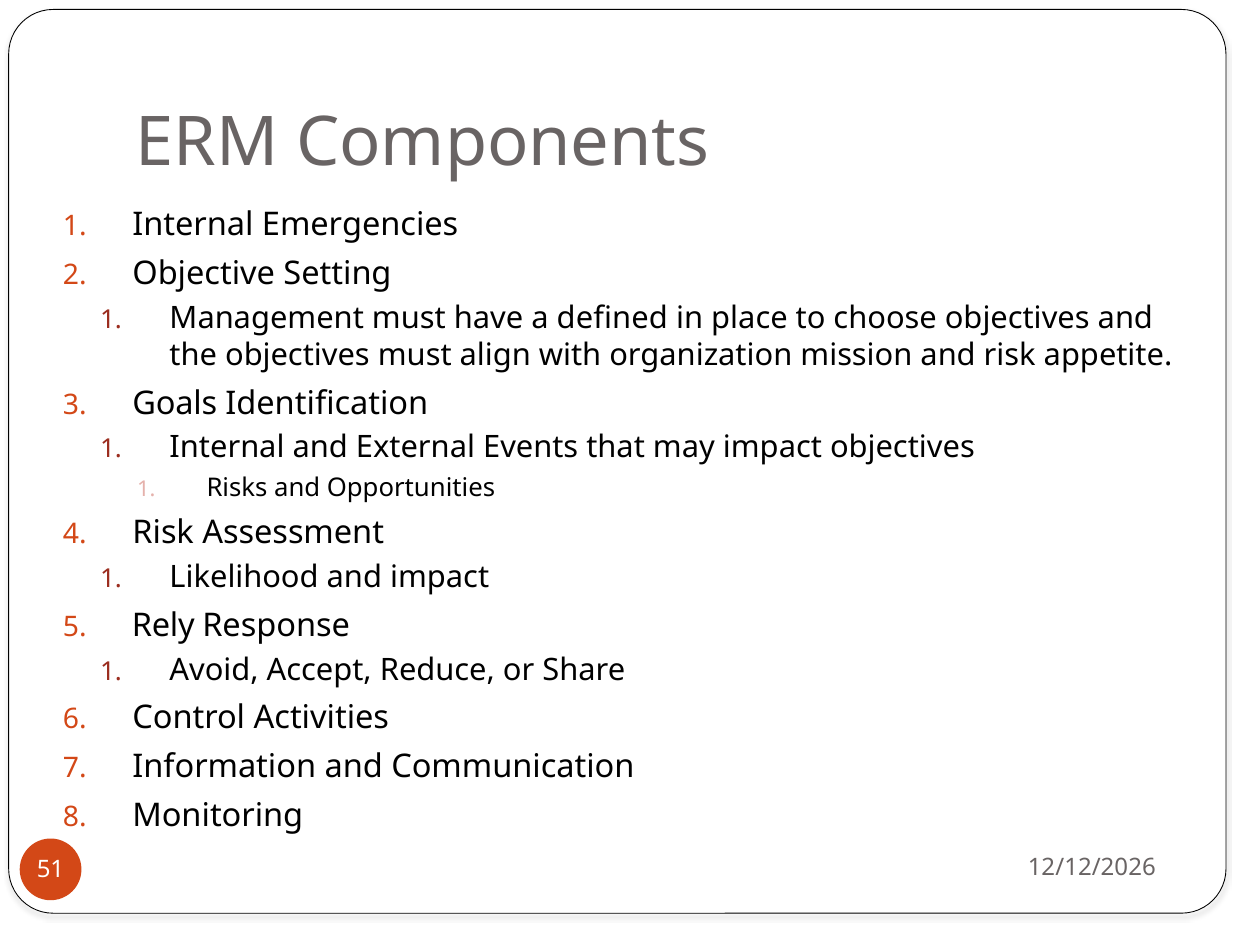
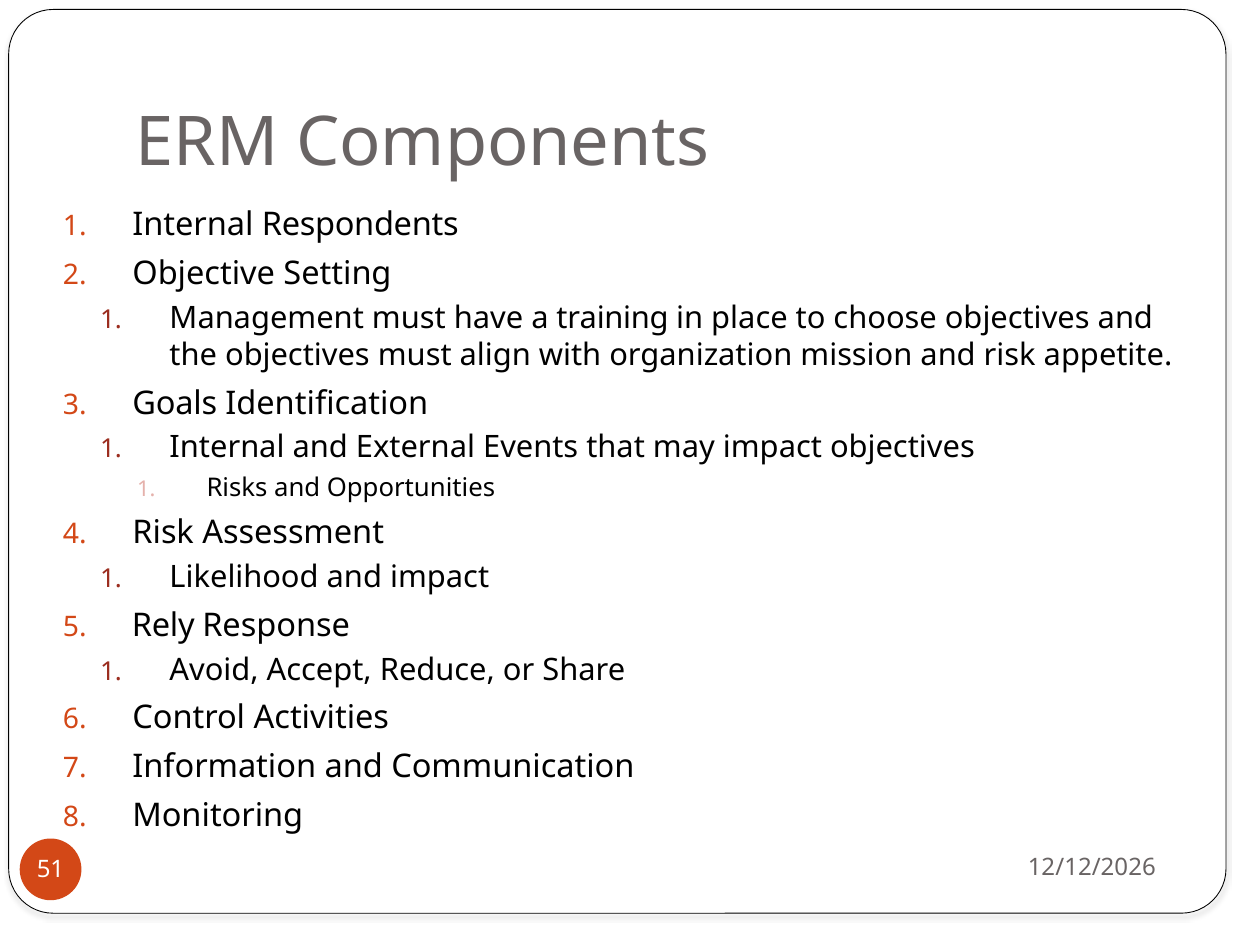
Emergencies: Emergencies -> Respondents (360, 225)
defined: defined -> training (613, 318)
